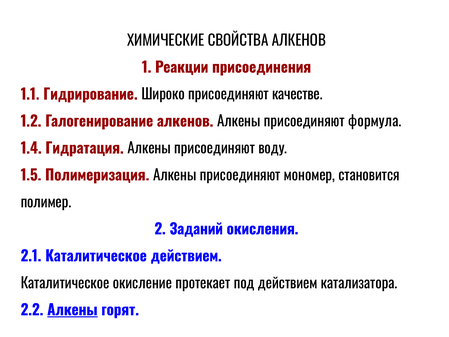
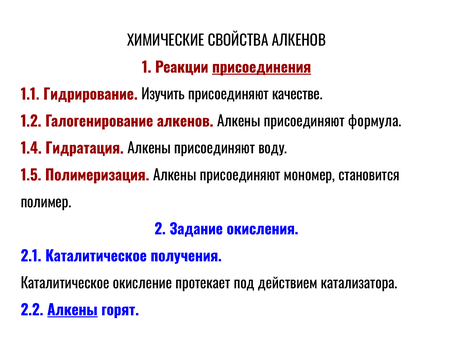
присоединения underline: none -> present (262, 68)
Широко: Широко -> Изучить (163, 95)
Заданий: Заданий -> Задание (196, 229)
Каталитическое действием: действием -> получения (186, 256)
